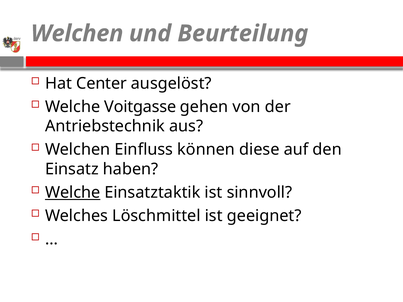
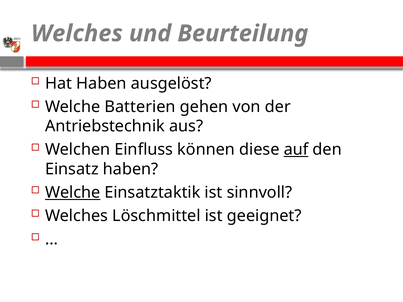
Welchen: Welchen -> Welches (77, 34)
Hat Center: Center -> Haben (101, 83)
Voitgasse: Voitgasse -> Batterien (140, 107)
auf underline: none -> present (296, 150)
